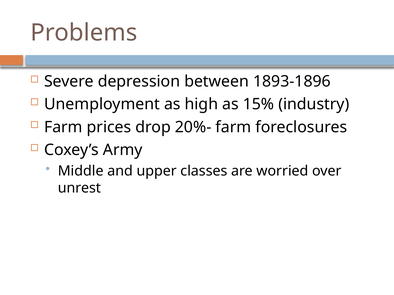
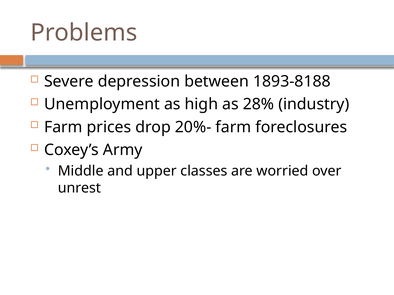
1893-1896: 1893-1896 -> 1893-8188 (292, 82)
15%: 15% -> 28% (258, 104)
